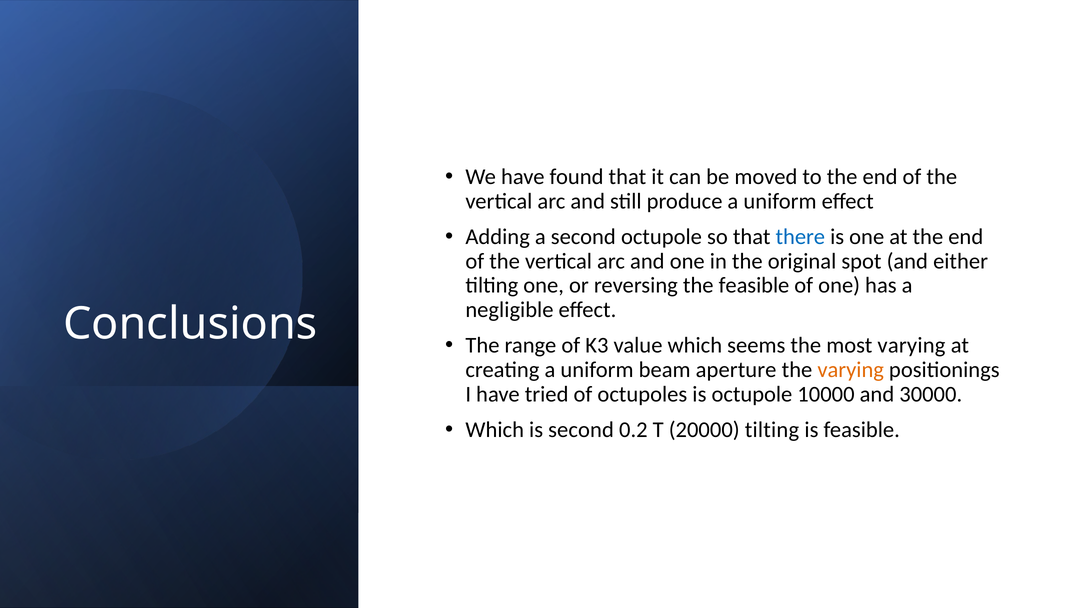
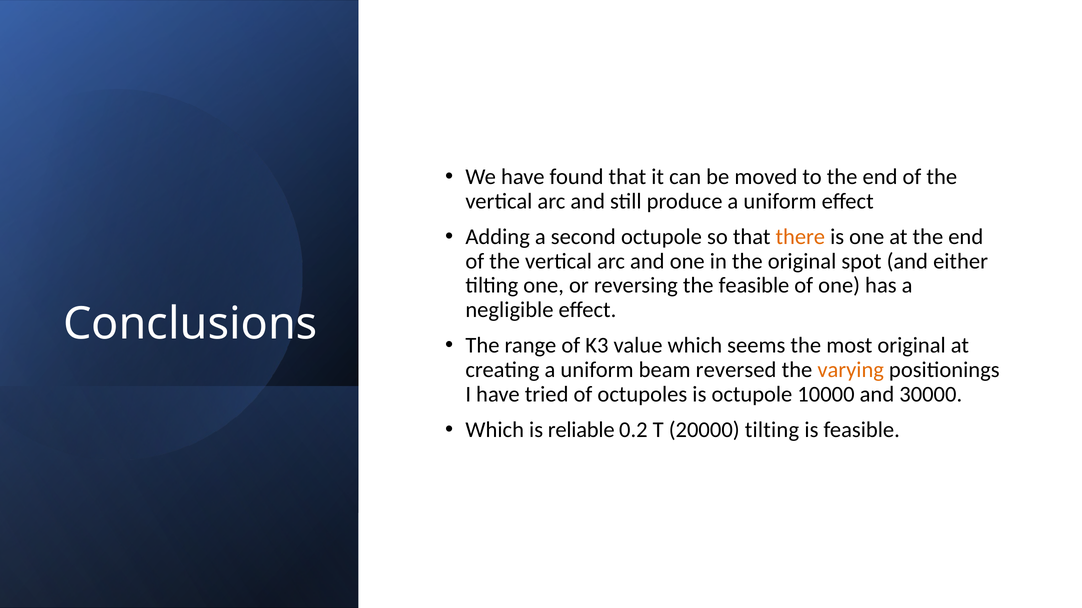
there colour: blue -> orange (800, 237)
most varying: varying -> original (912, 346)
aperture: aperture -> reversed (736, 370)
is second: second -> reliable (581, 430)
